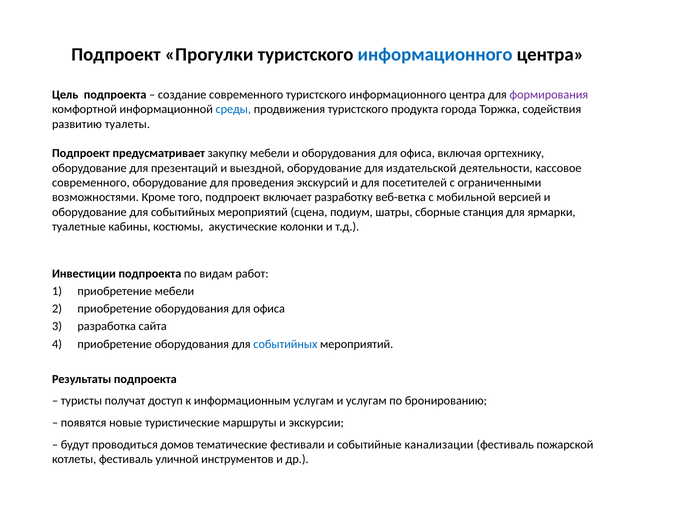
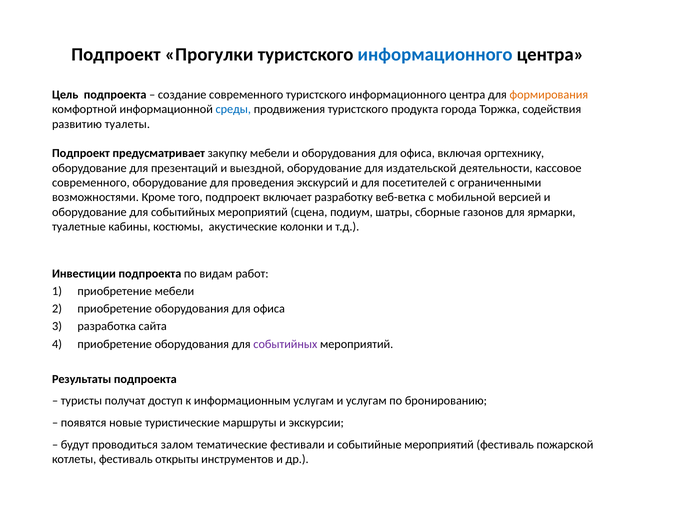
формирования colour: purple -> orange (549, 95)
станция: станция -> газонов (483, 212)
событийных colour: blue -> purple (285, 344)
домов: домов -> залом (177, 445)
событийные канализации: канализации -> мероприятий (439, 445)
уличной: уличной -> открыты (177, 460)
